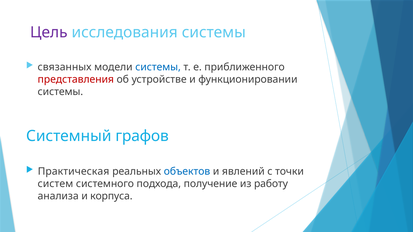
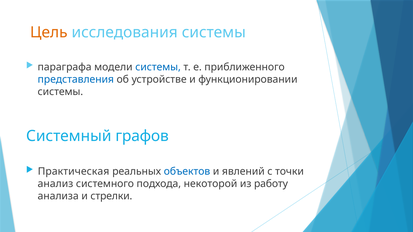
Цель colour: purple -> orange (49, 33)
связанных: связанных -> параграфа (65, 67)
представления colour: red -> blue (76, 79)
систем: систем -> анализ (55, 184)
получение: получение -> некоторой (210, 184)
корпуса: корпуса -> стрелки (111, 196)
